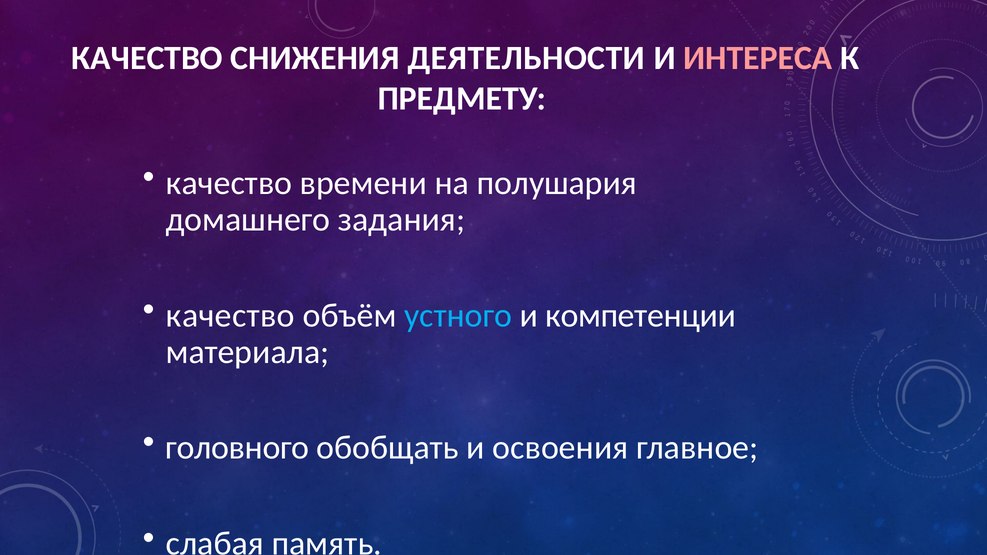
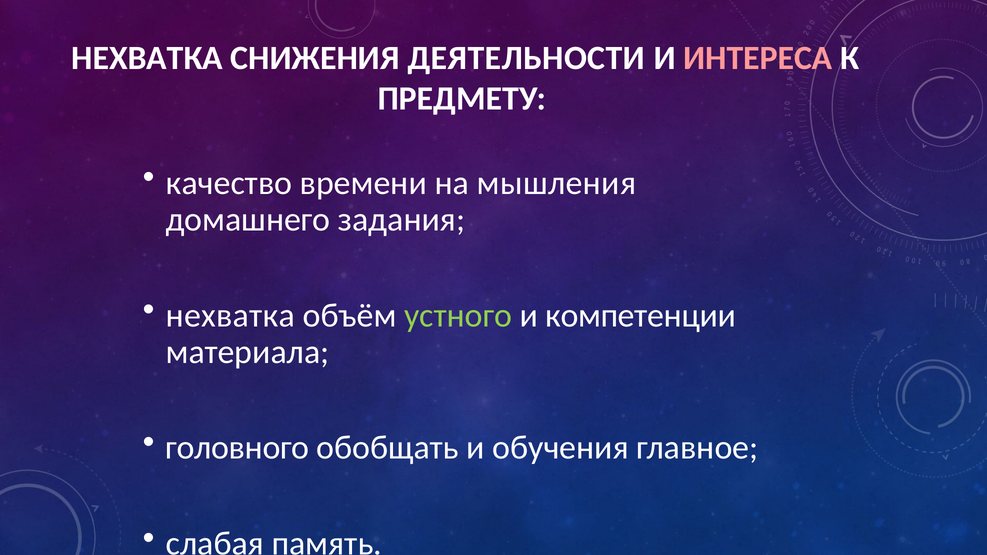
КАЧЕСТВО: КАЧЕСТВО -> НЕХВАТКА (147, 58)
полушария: полушария -> мышления (557, 183)
качество: качество -> нехватка (230, 315)
устного colour: light blue -> light green (458, 315)
освоения: освоения -> обучения (560, 448)
